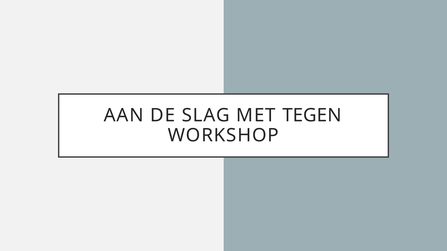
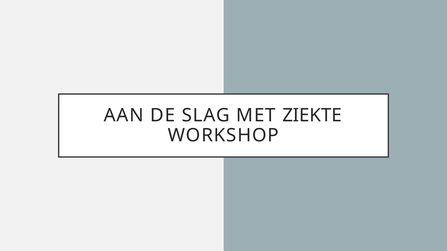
TEGEN: TEGEN -> ZIEKTE (312, 116)
